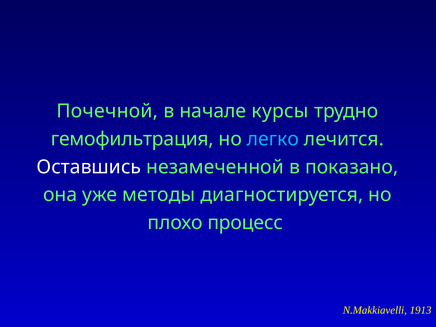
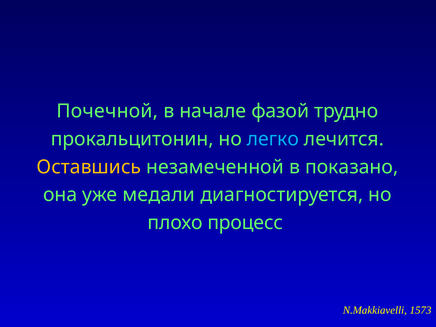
курсы: курсы -> фазой (280, 111)
гемофильтрация: гемофильтрация -> прокальцитонин (132, 139)
Оставшись colour: white -> yellow (89, 167)
методы: методы -> медали (159, 195)
1913: 1913 -> 1573 (421, 310)
